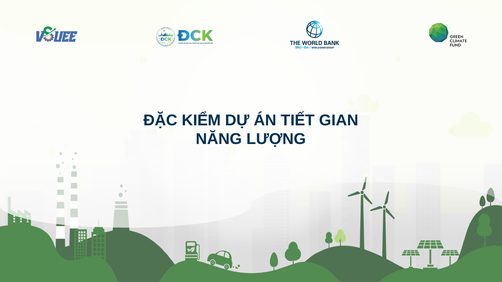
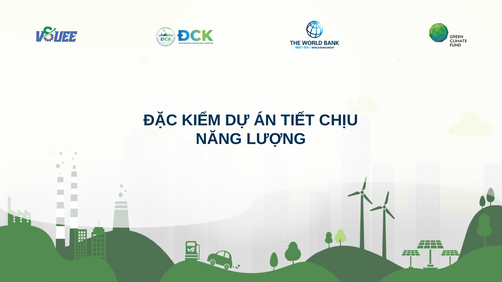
GIAN: GIAN -> CHỊU (339, 121)
